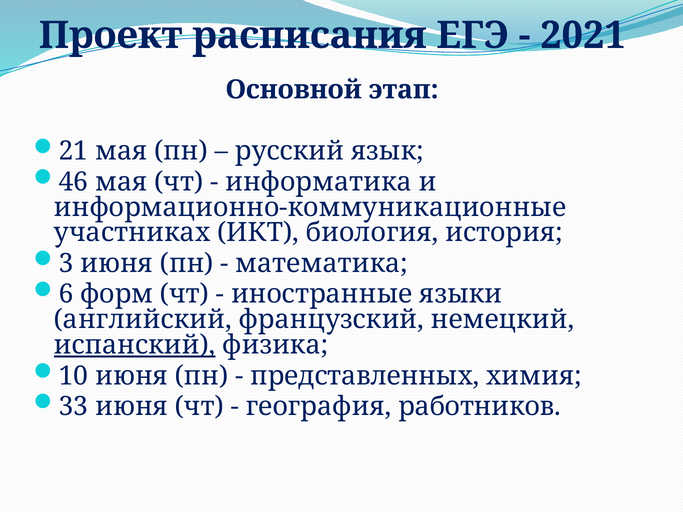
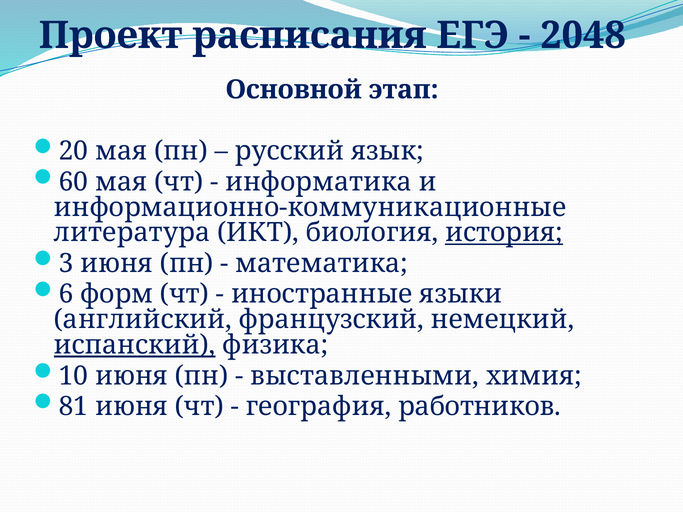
2021: 2021 -> 2048 (583, 35)
21: 21 -> 20 (73, 151)
46: 46 -> 60 (73, 182)
участниках: участниках -> литература (132, 233)
история underline: none -> present (504, 233)
представленных: представленных -> выставленными (365, 376)
33: 33 -> 81 (73, 407)
